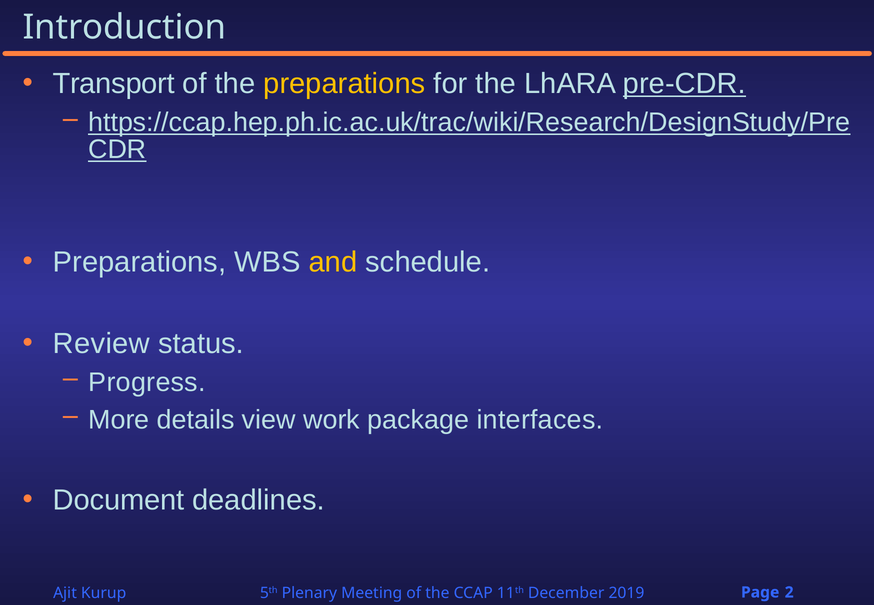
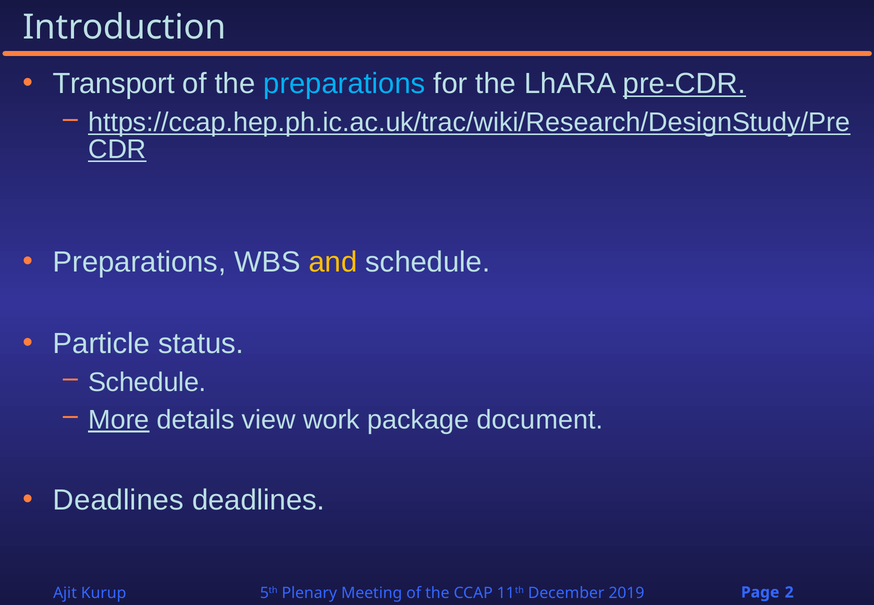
preparations colour: yellow -> light blue (344, 84)
Review: Review -> Particle (101, 344)
Progress: Progress -> Schedule (147, 382)
More underline: none -> present (119, 420)
interfaces: interfaces -> document (540, 420)
Document: Document -> Deadlines (118, 500)
